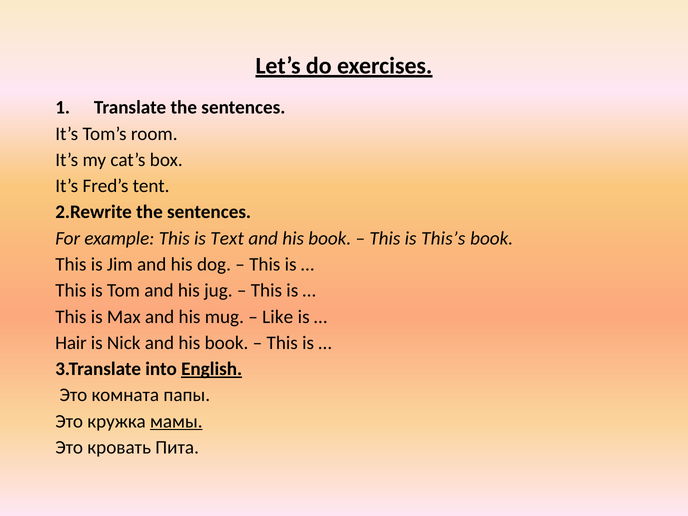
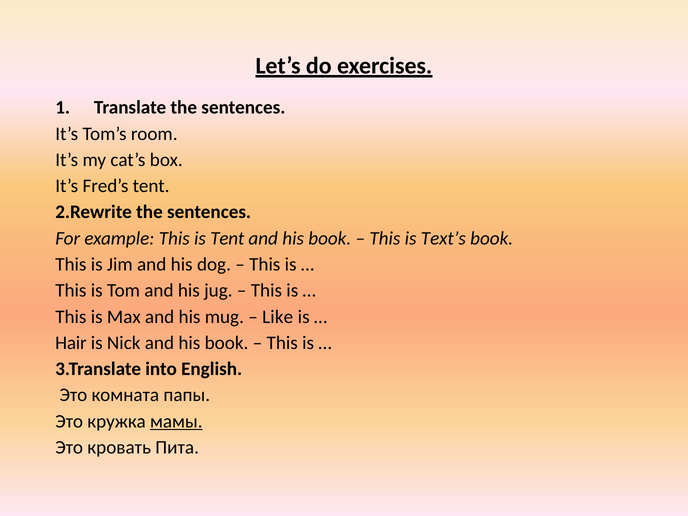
is Text: Text -> Tent (227, 238)
This’s: This’s -> Text’s (443, 238)
English underline: present -> none (212, 369)
